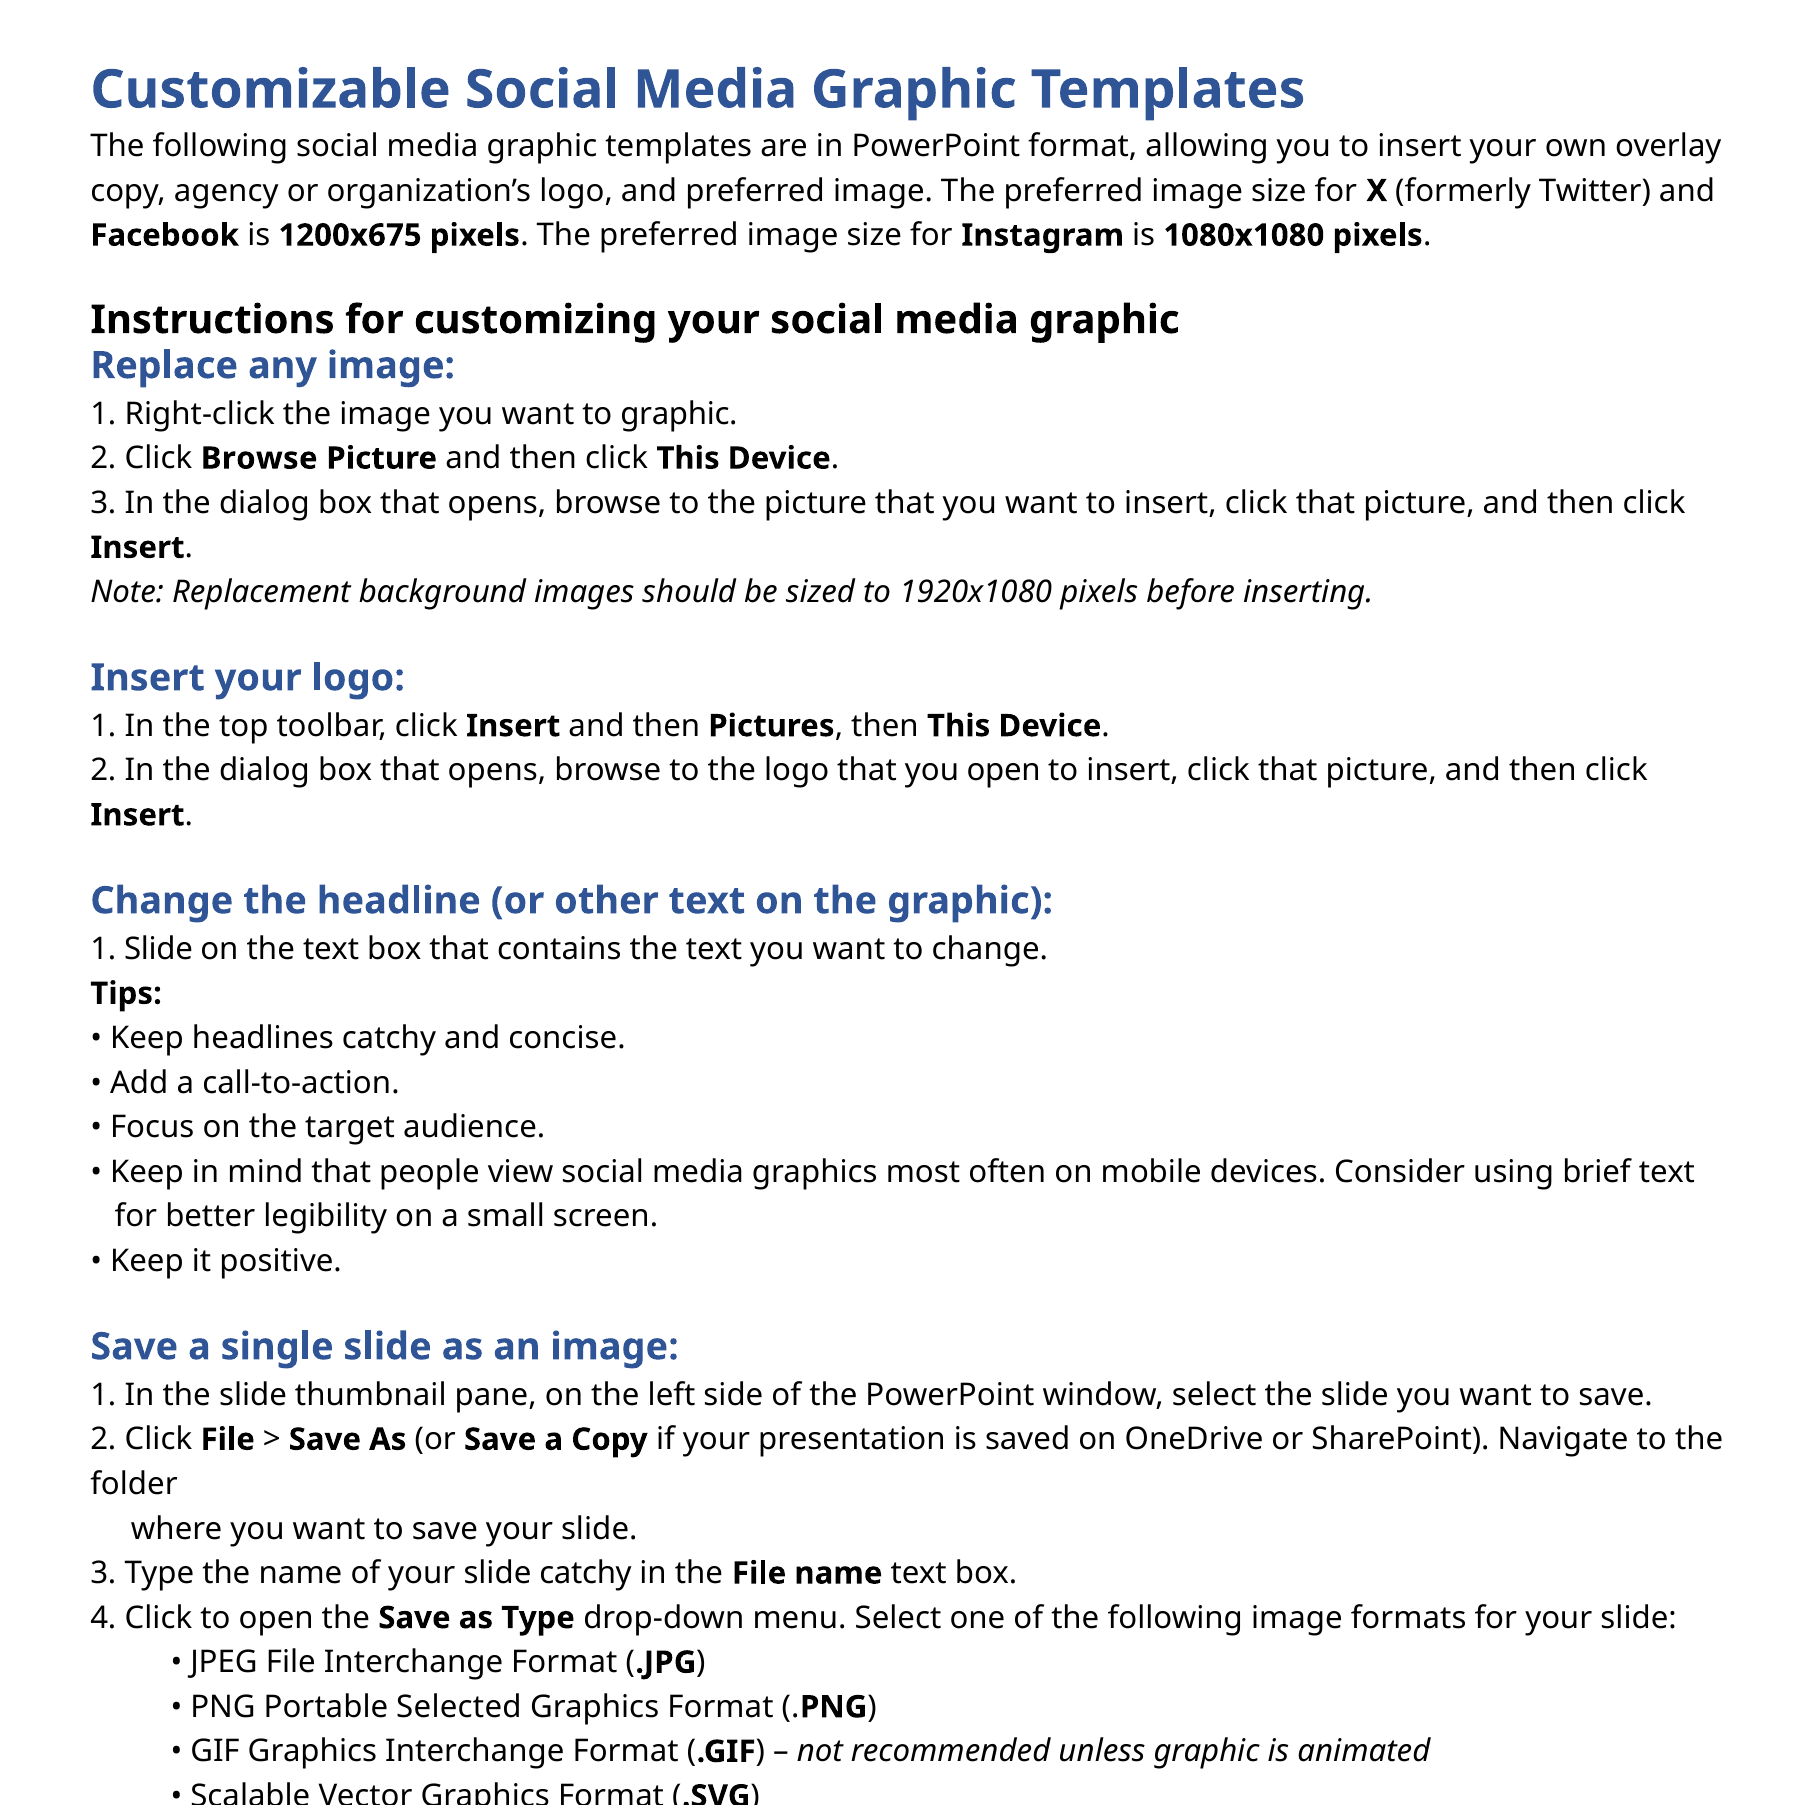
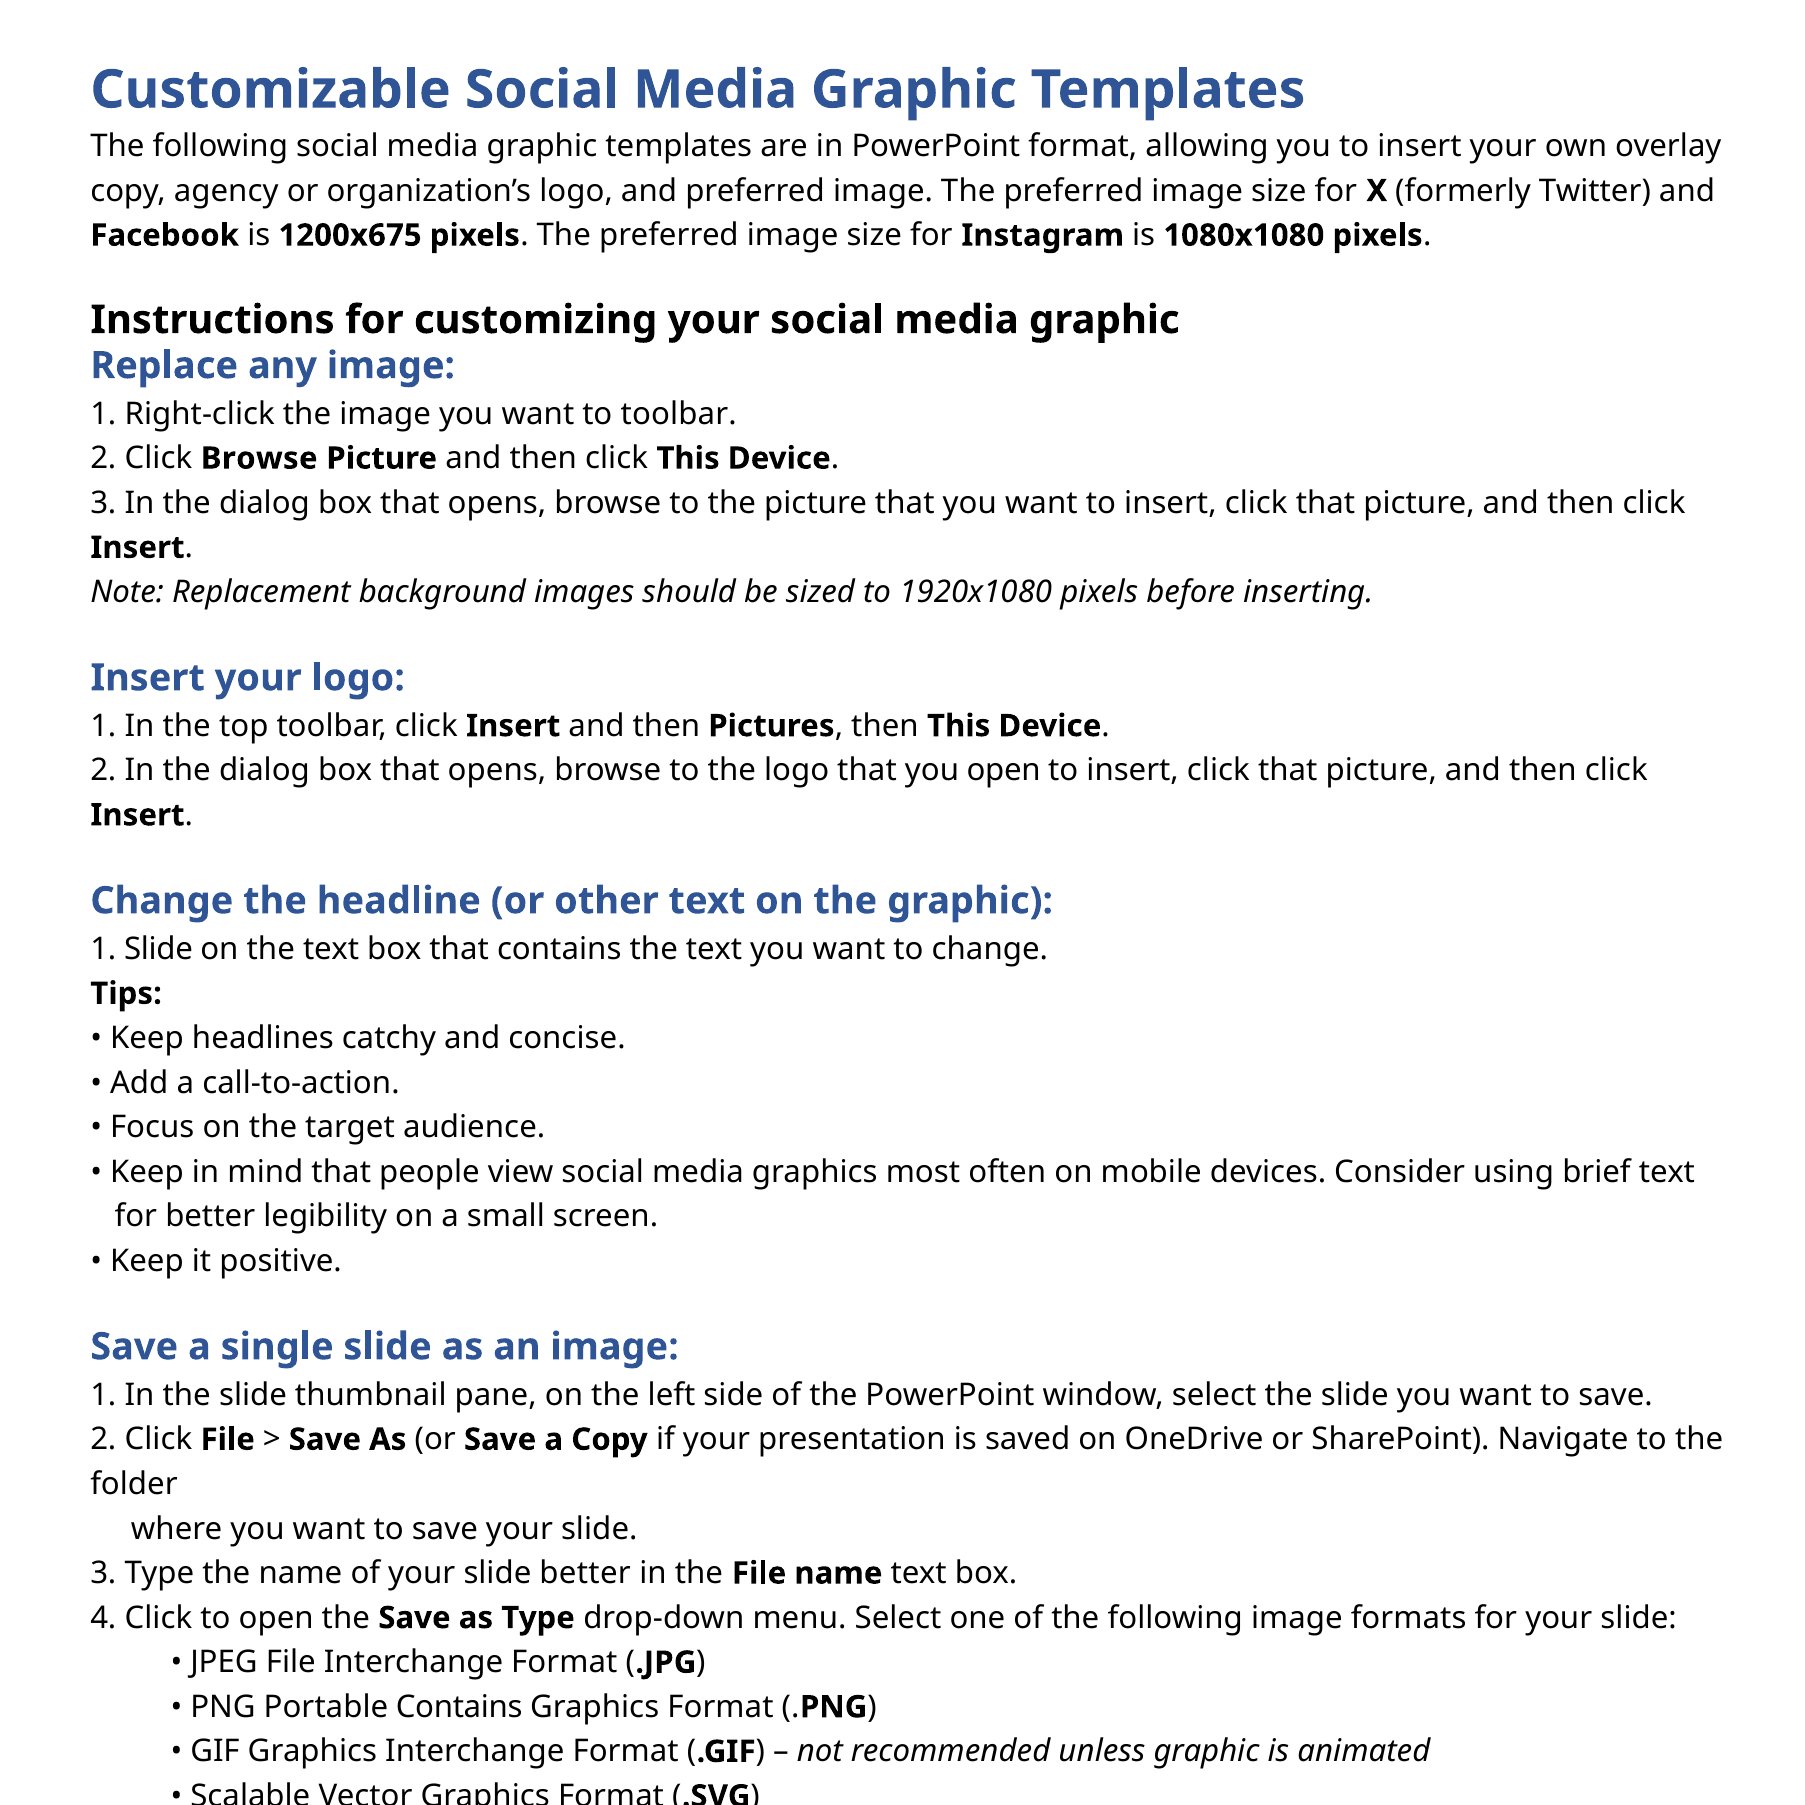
to graphic: graphic -> toolbar (679, 414)
slide catchy: catchy -> better (585, 1573)
Portable Selected: Selected -> Contains (459, 1707)
